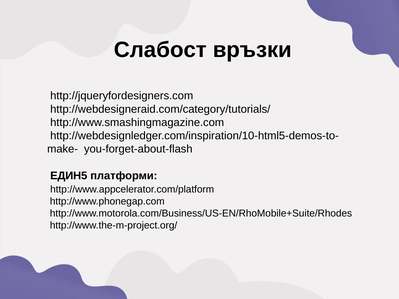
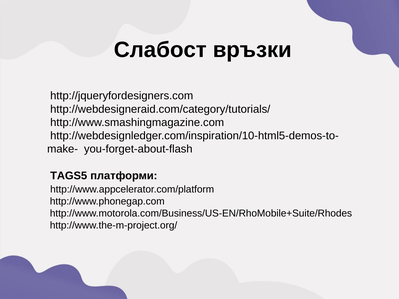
ЕДИН5: ЕДИН5 -> TAGS5 (69, 176)
